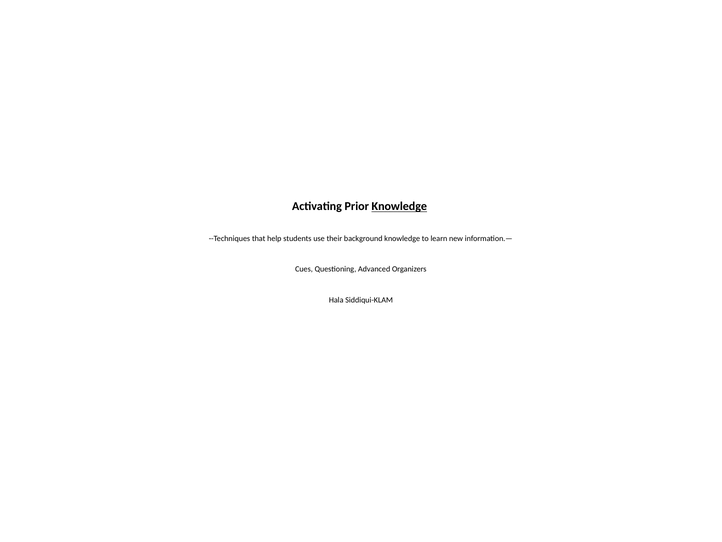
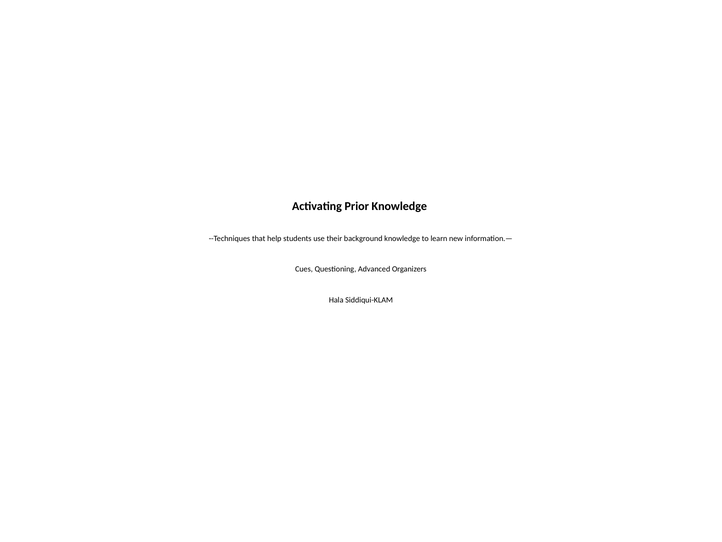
Knowledge underline: present -> none (399, 206)
